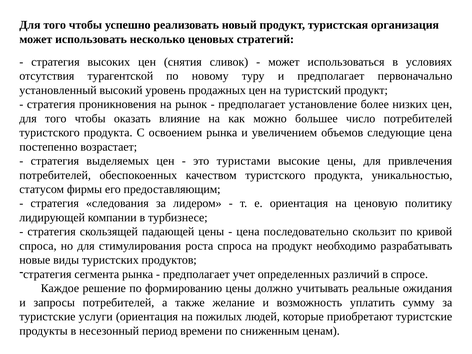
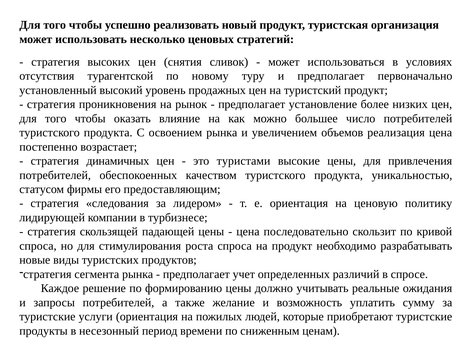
следующие: следующие -> реализация (396, 133)
выделяемых: выделяемых -> динамичных (118, 161)
